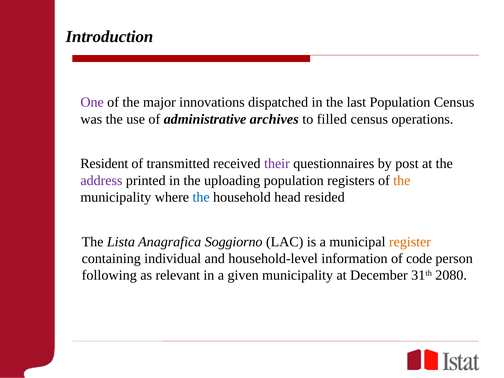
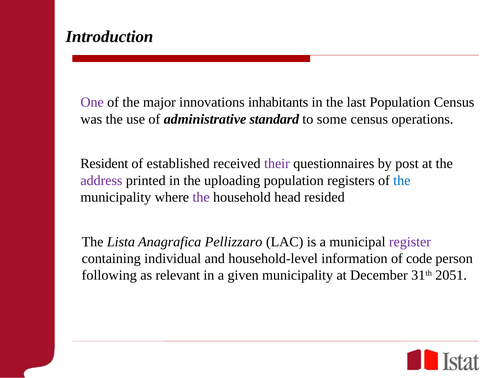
dispatched: dispatched -> inhabitants (278, 102)
archives: archives -> standard (274, 119)
filled: filled -> some (332, 119)
transmitted: transmitted -> established (178, 164)
the colour: orange -> blue (402, 180)
the colour: blue -> purple (201, 197)
Soggiorno: Soggiorno -> Pellizzaro (234, 242)
register colour: orange -> purple (410, 242)
2080: 2080 -> 2051 (451, 275)
